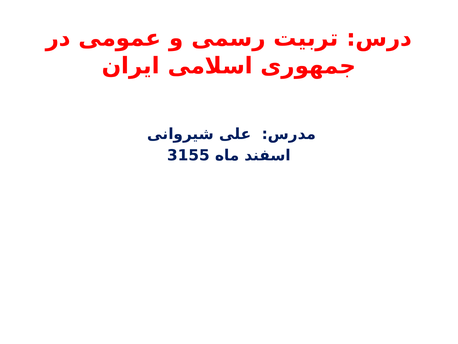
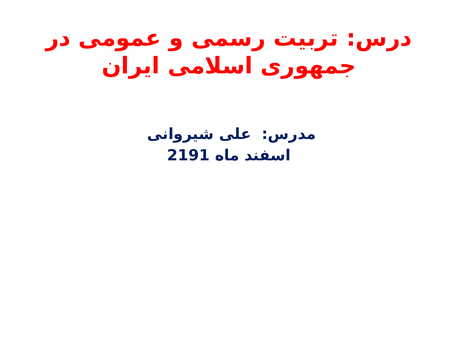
3155: 3155 -> 2191 (188, 155)
